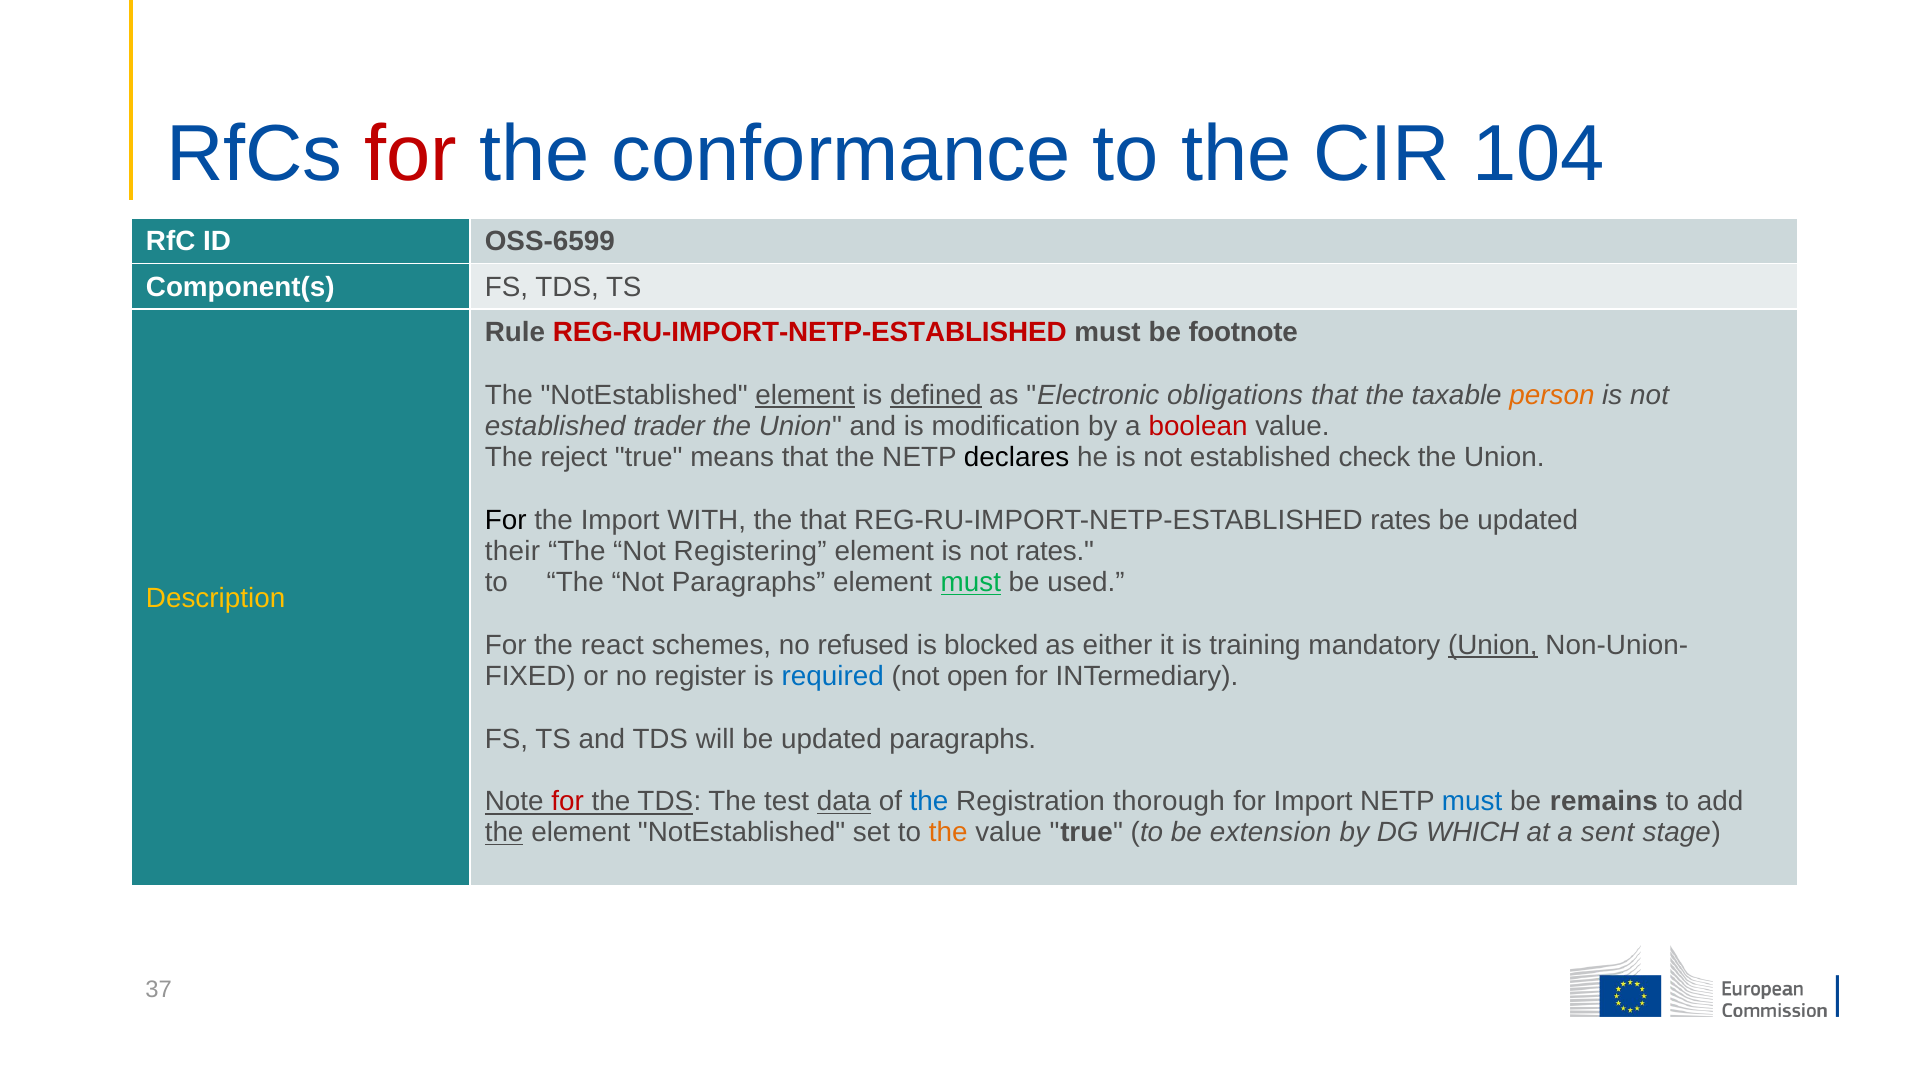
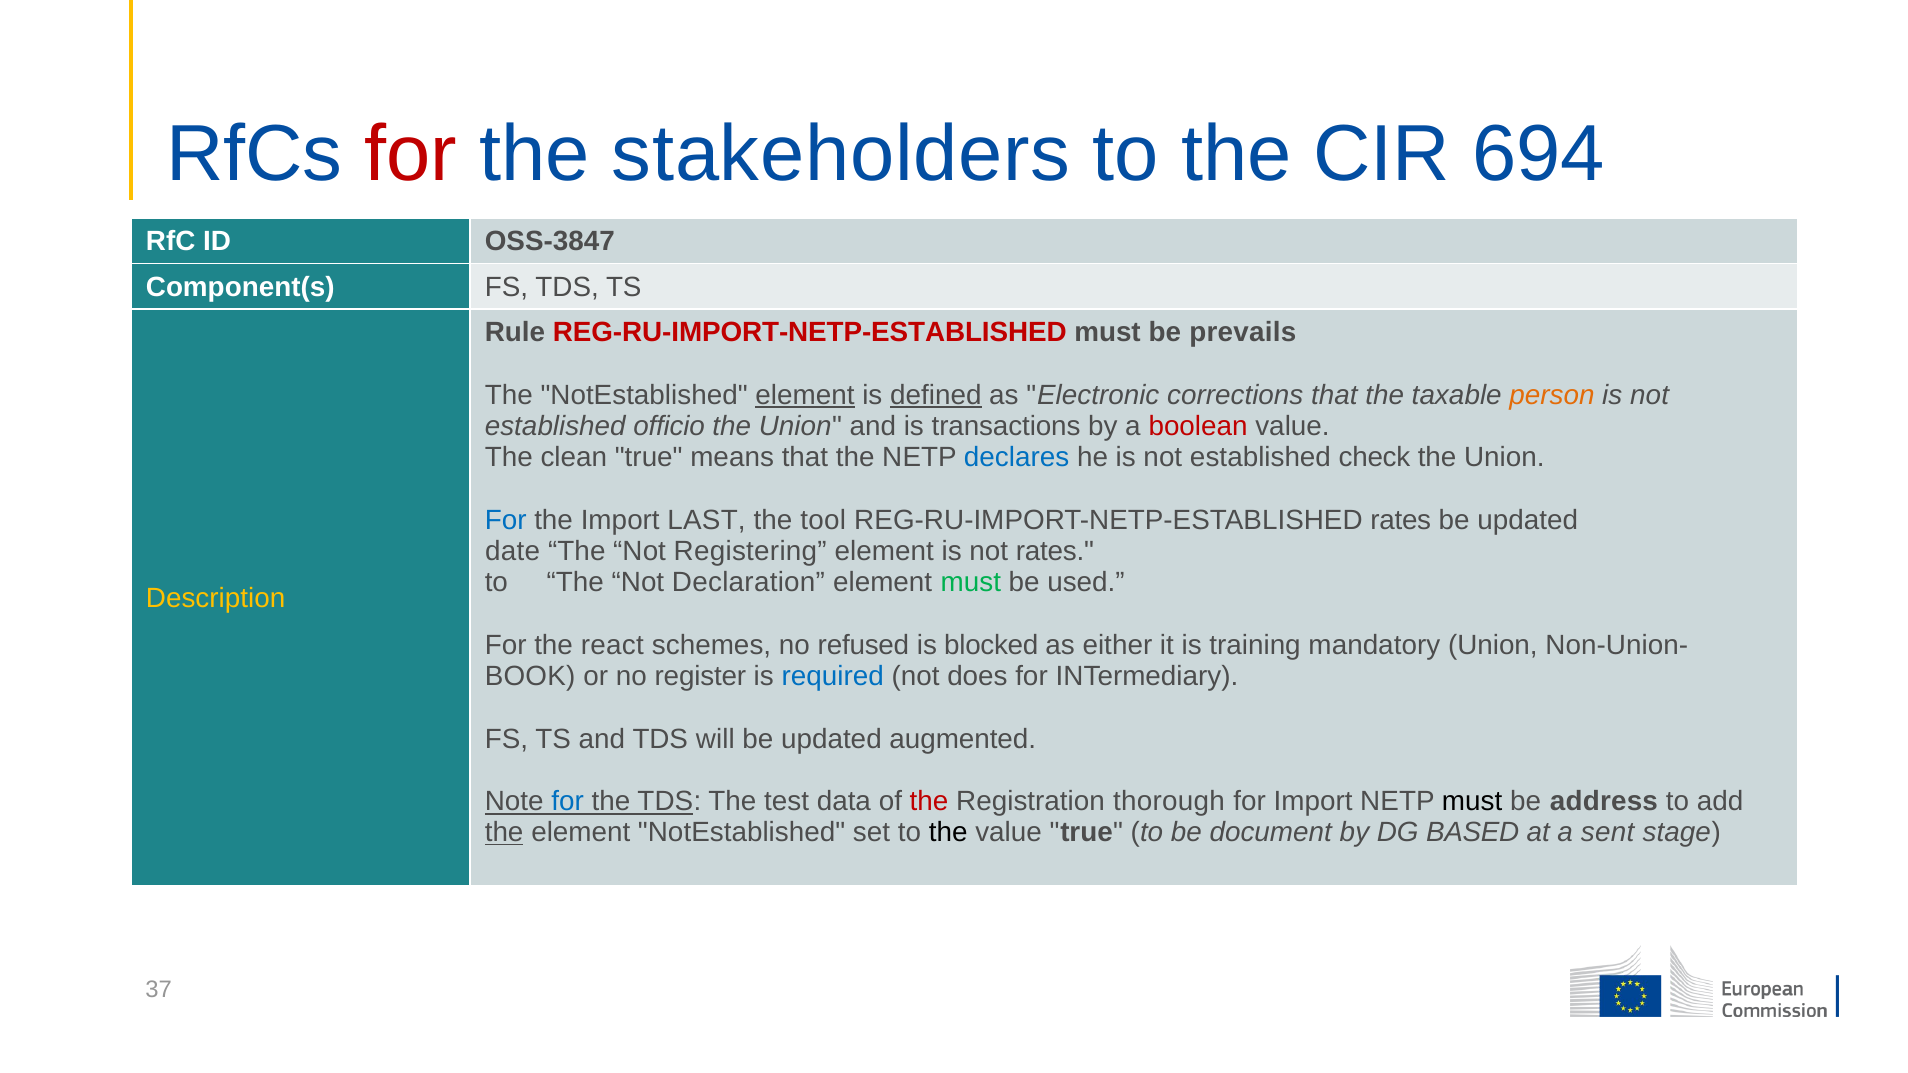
conformance: conformance -> stakeholders (841, 154)
104: 104 -> 694 (1538, 154)
OSS-6599: OSS-6599 -> OSS-3847 (550, 241)
footnote: footnote -> prevails (1243, 333)
obligations: obligations -> corrections (1235, 395)
trader: trader -> officio (669, 426)
modification: modification -> transactions (1006, 426)
reject: reject -> clean (574, 458)
declares colour: black -> blue (1017, 458)
For colour: black -> blue (506, 520)
WITH: WITH -> LAST (707, 520)
the that: that -> tool (823, 520)
their: their -> date (512, 551)
Not Paragraphs: Paragraphs -> Declaration (748, 583)
must underline: present -> none (971, 583)
Union underline: present -> none (1493, 645)
FIXED: FIXED -> BOOK (530, 677)
open: open -> does (977, 677)
updated paragraphs: paragraphs -> augmented (963, 739)
for colour: red -> blue (568, 802)
data underline: present -> none (844, 802)
the colour: blue -> red (929, 802)
must colour: blue -> black (1472, 802)
remains: remains -> address (1604, 802)
the colour: orange -> black (948, 833)
extension: extension -> document (1271, 833)
WHICH: WHICH -> BASED (1473, 833)
